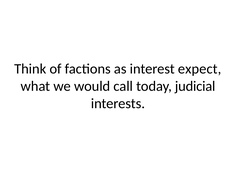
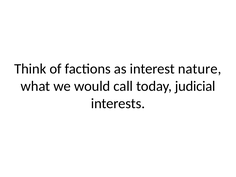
expect: expect -> nature (200, 69)
